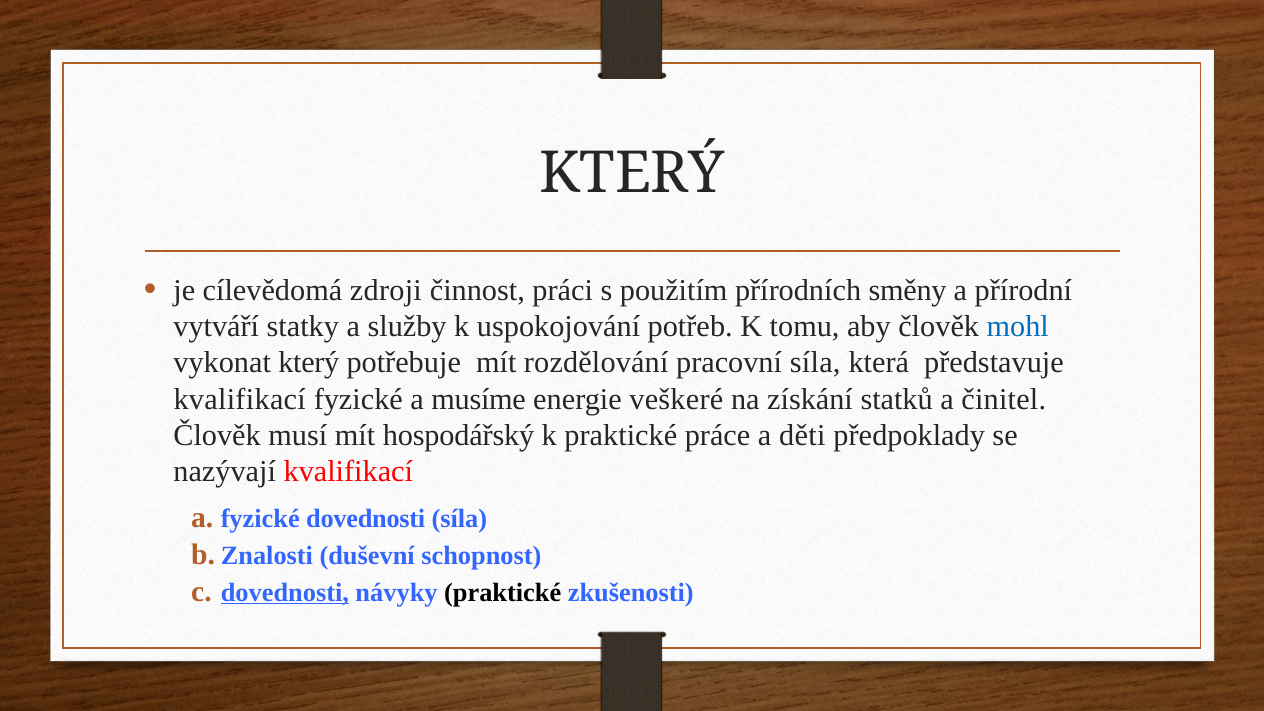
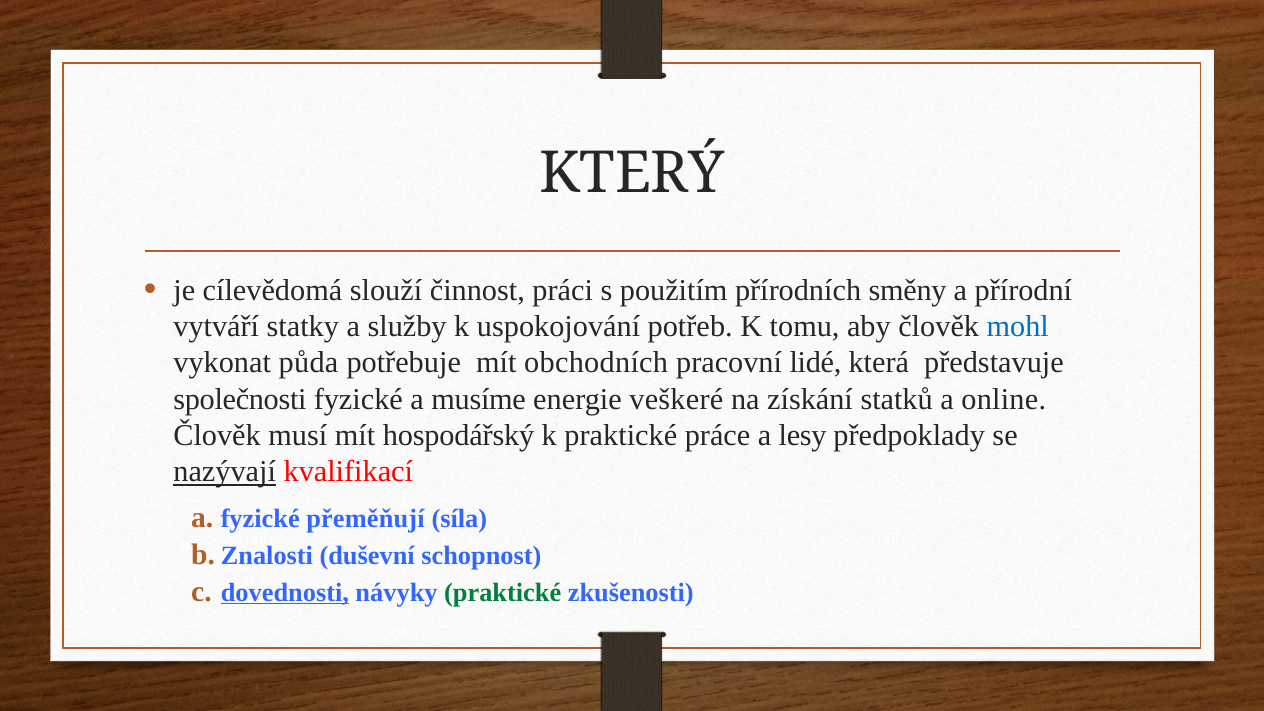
zdroji: zdroji -> slouží (386, 290)
vykonat který: který -> půda (309, 363)
rozdělování: rozdělování -> obchodních (596, 363)
pracovní síla: síla -> lidé (815, 363)
kvalifikací: kvalifikací -> společnosti (240, 399)
činitel: činitel -> online (1004, 399)
děti: děti -> lesy (803, 435)
nazývají underline: none -> present (225, 472)
fyzické dovednosti: dovednosti -> přeměňují (366, 519)
praktické colour: black -> green (503, 592)
